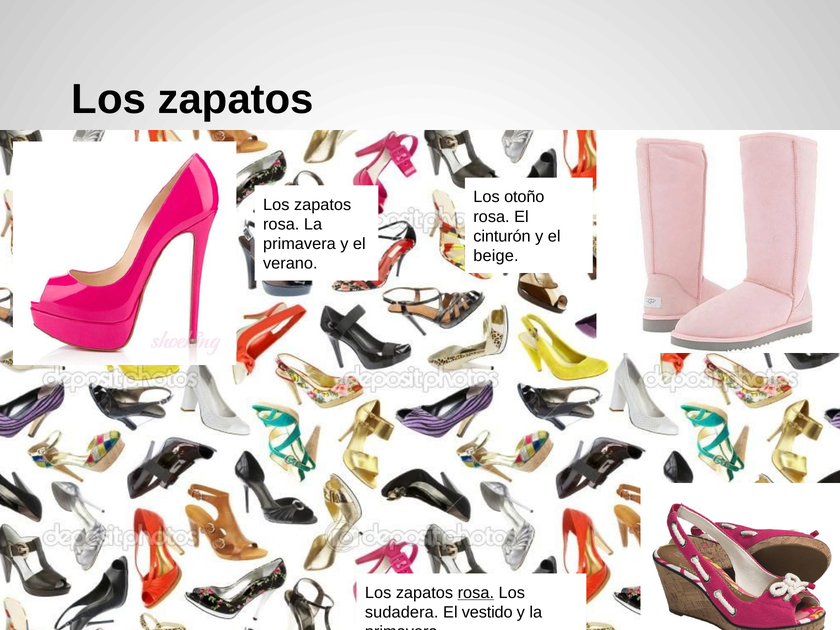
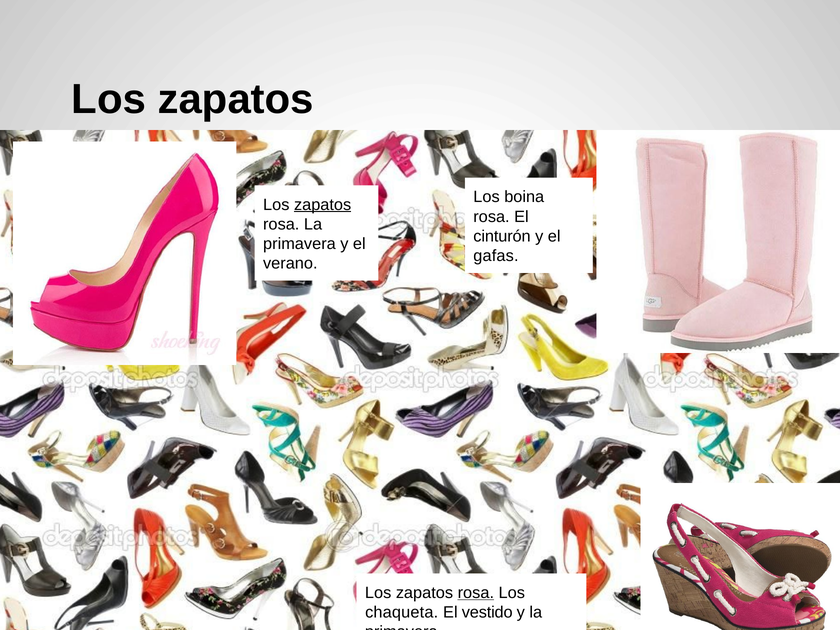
otoño: otoño -> boina (524, 197)
zapatos underline: none -> present (323, 205)
beige: beige -> gafas (496, 256)
sudadera: sudadera -> chaqueta (402, 612)
